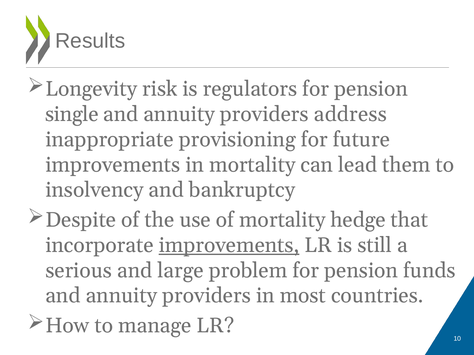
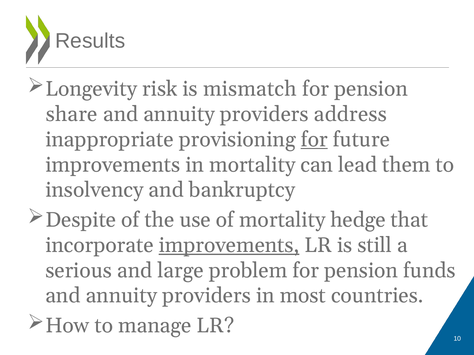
regulators: regulators -> mismatch (250, 89)
single: single -> share (72, 114)
for underline: none -> present (314, 140)
